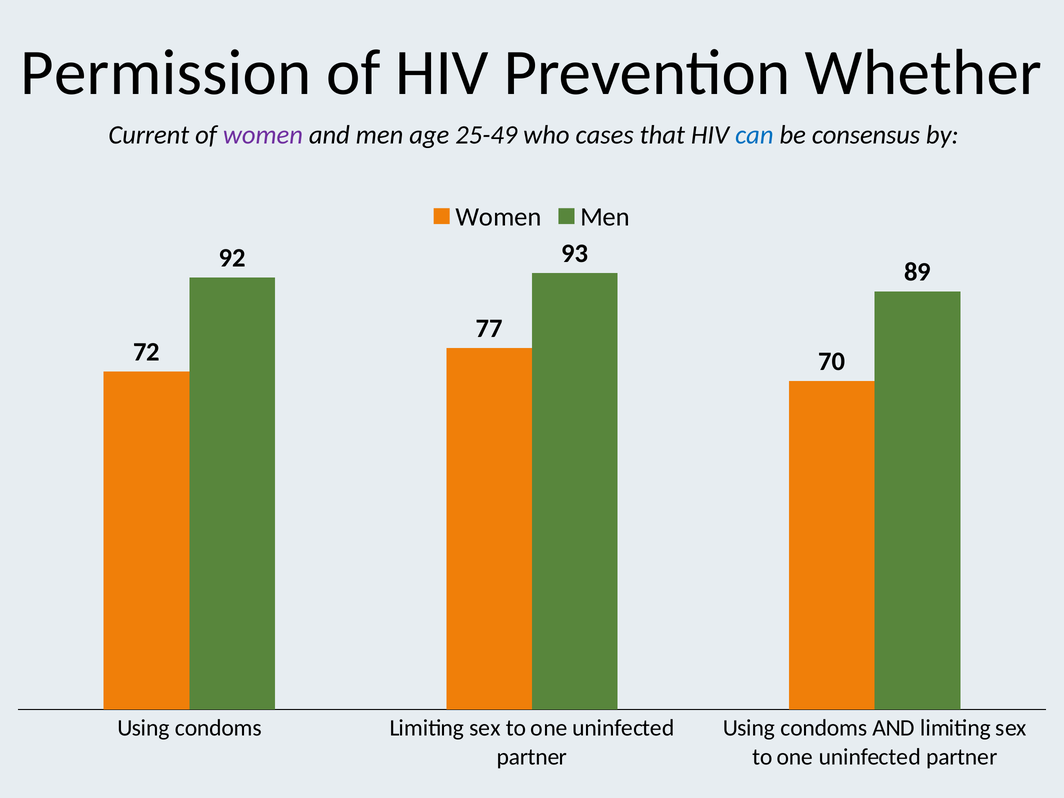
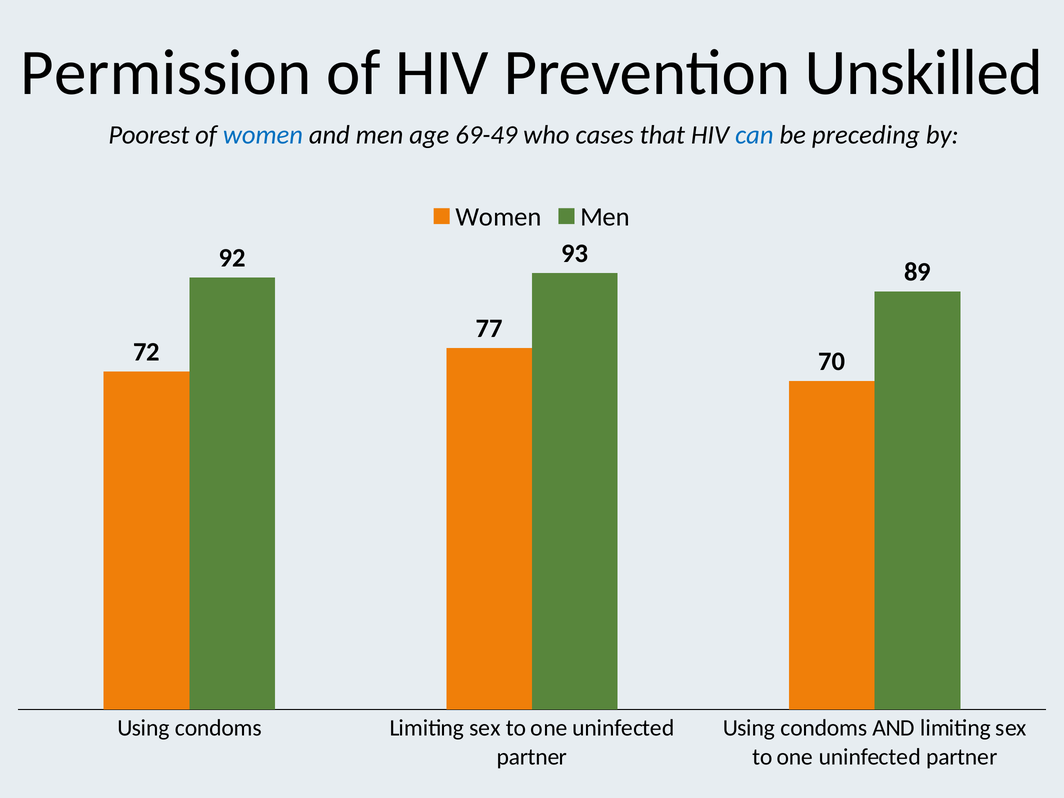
Whether: Whether -> Unskilled (924, 73)
Current: Current -> Poorest (149, 135)
women colour: purple -> blue (263, 135)
25-49: 25-49 -> 69-49 (486, 135)
consensus: consensus -> preceding (866, 135)
